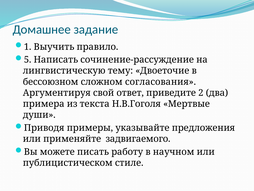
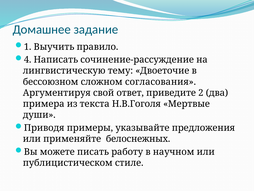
5: 5 -> 4 (28, 60)
задвигаемого: задвигаемого -> белоснежных (138, 139)
